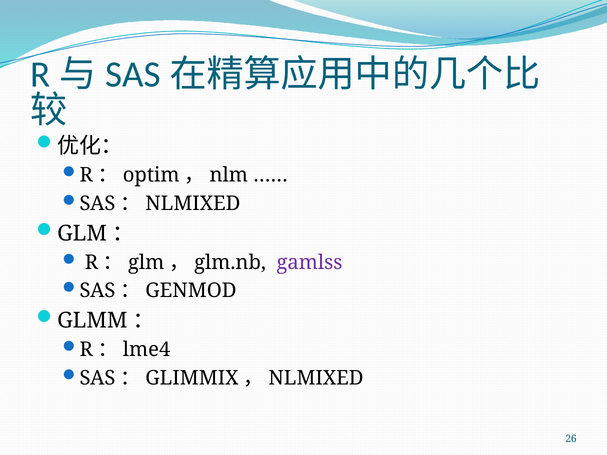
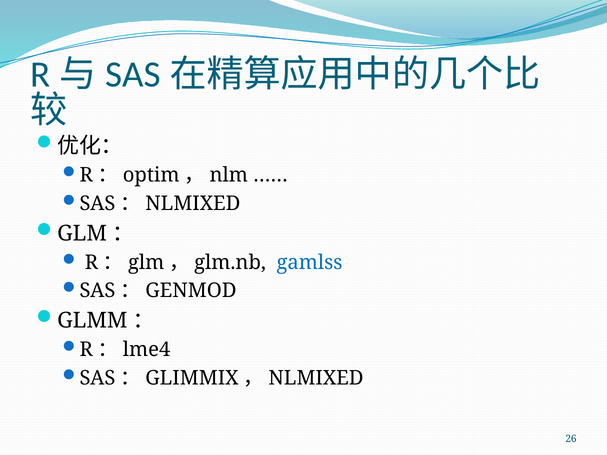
gamlss colour: purple -> blue (310, 263)
